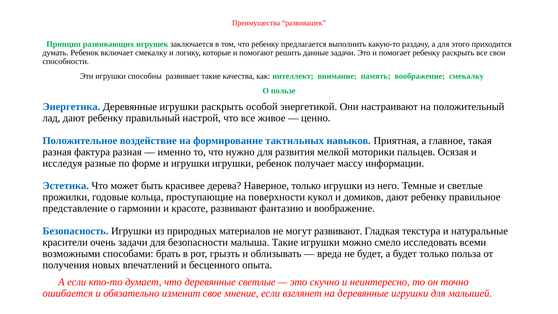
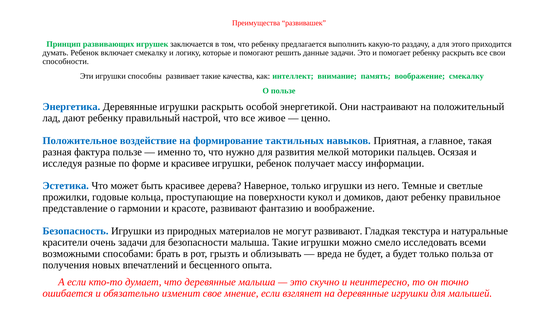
фактура разная: разная -> пользе (127, 152)
и игрушки: игрушки -> красивее (190, 163)
деревянные светлые: светлые -> малыша (257, 282)
